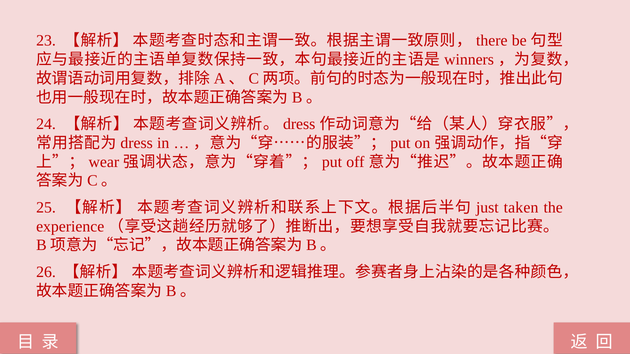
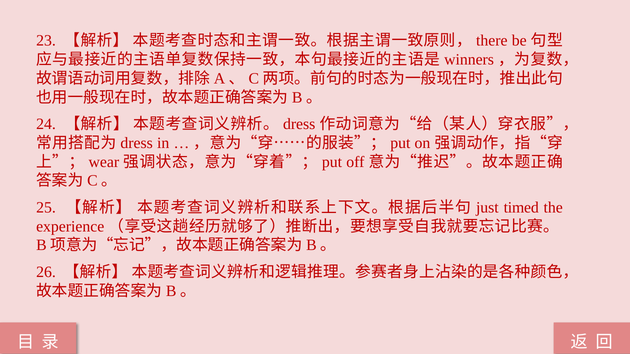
taken: taken -> timed (521, 208)
